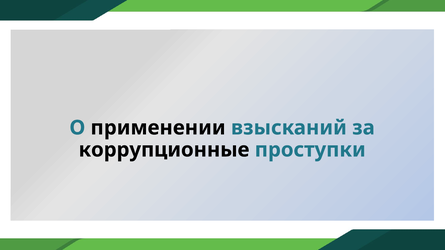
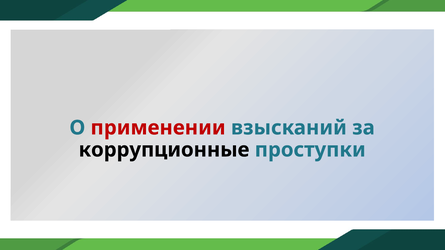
применении colour: black -> red (158, 128)
